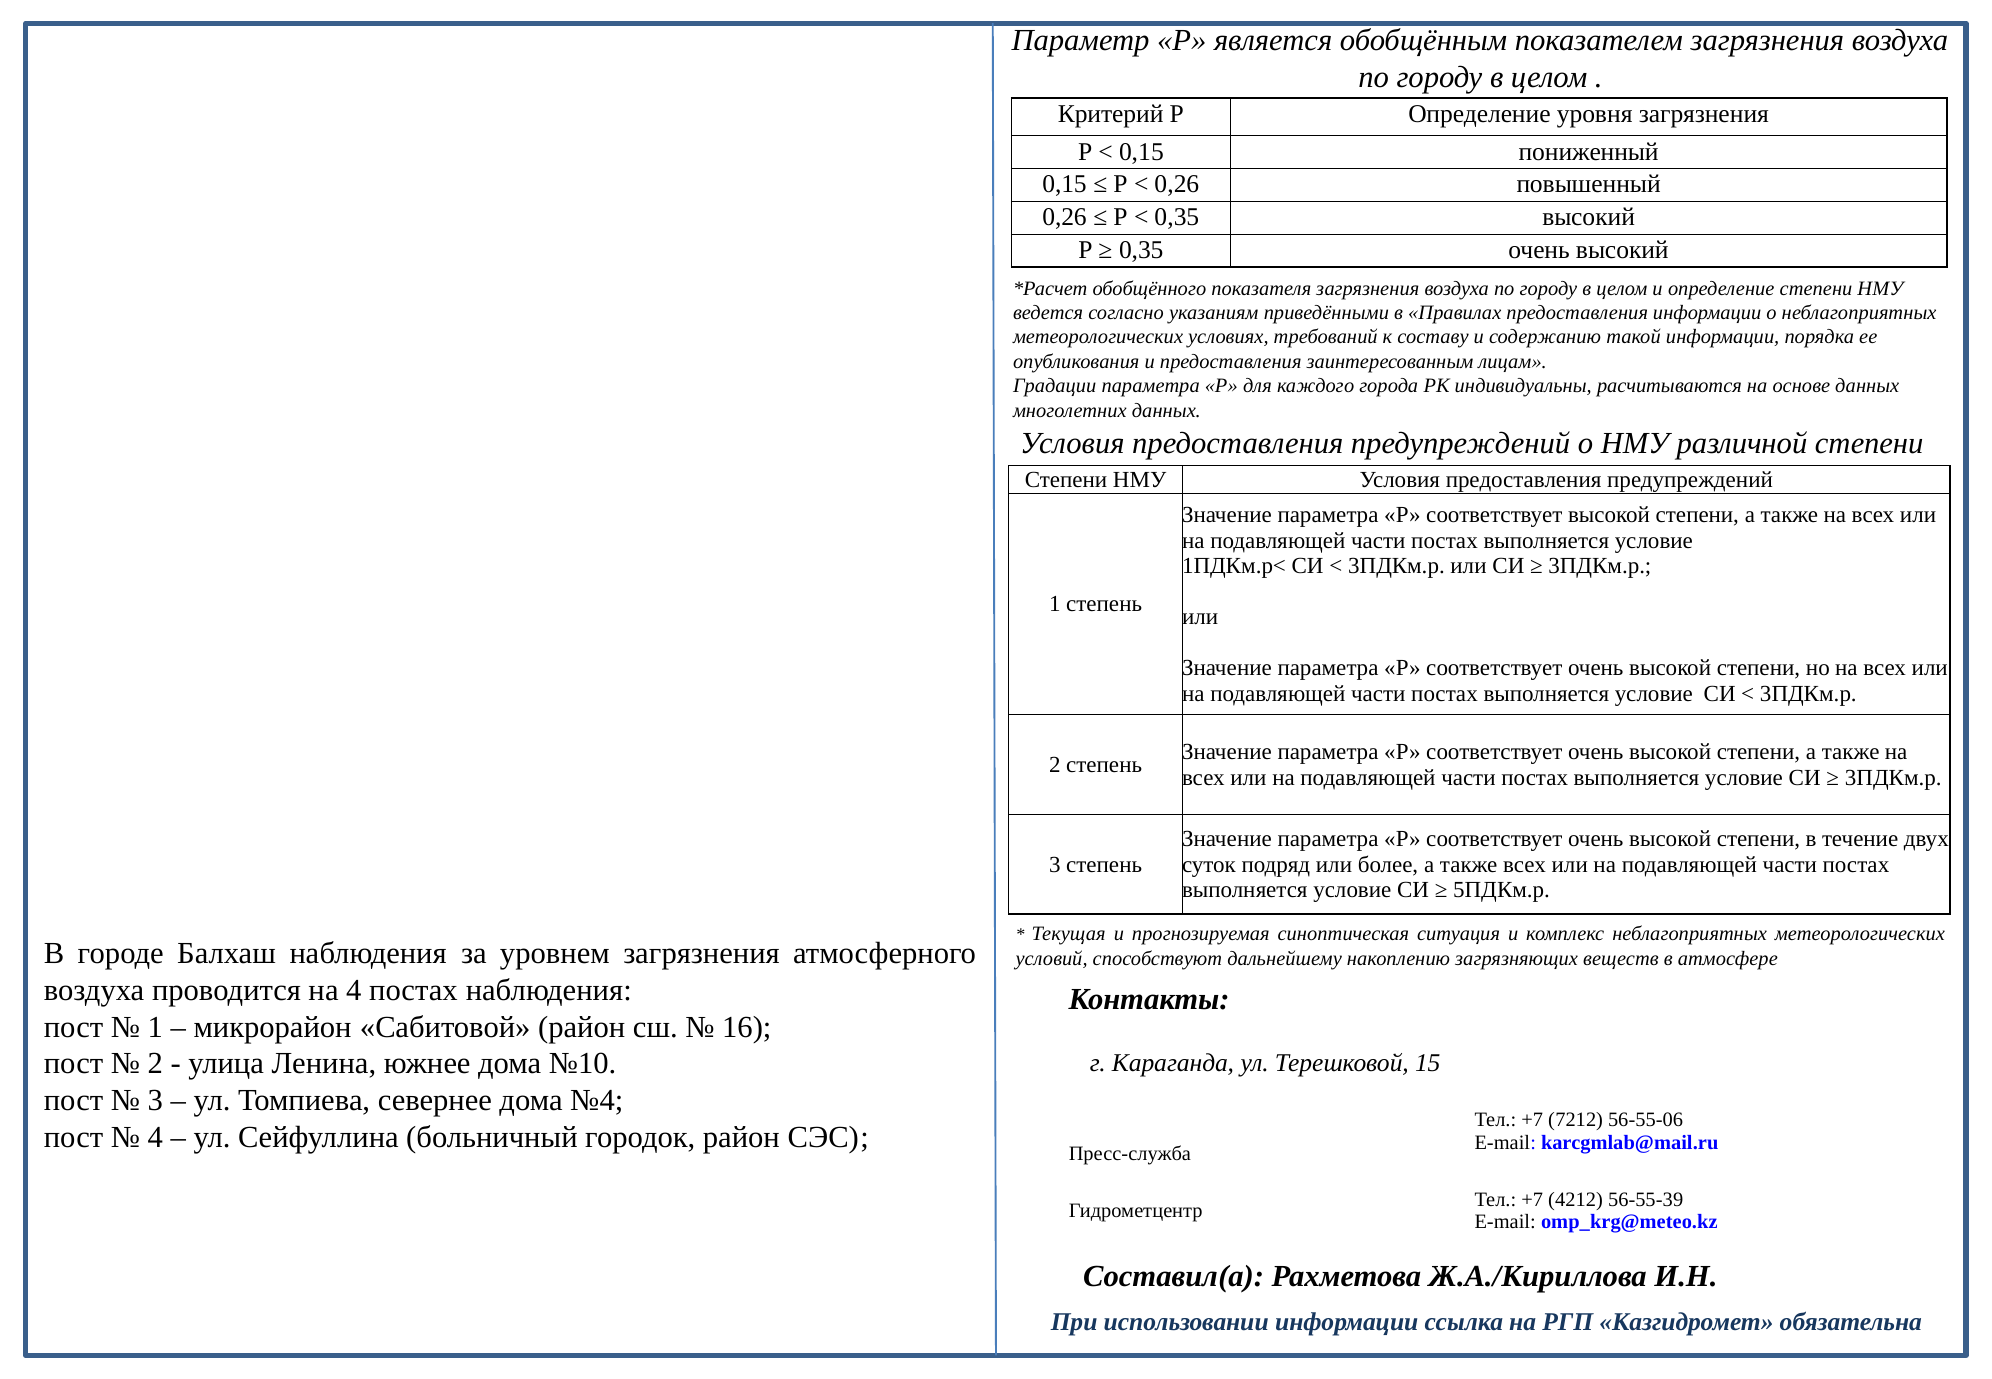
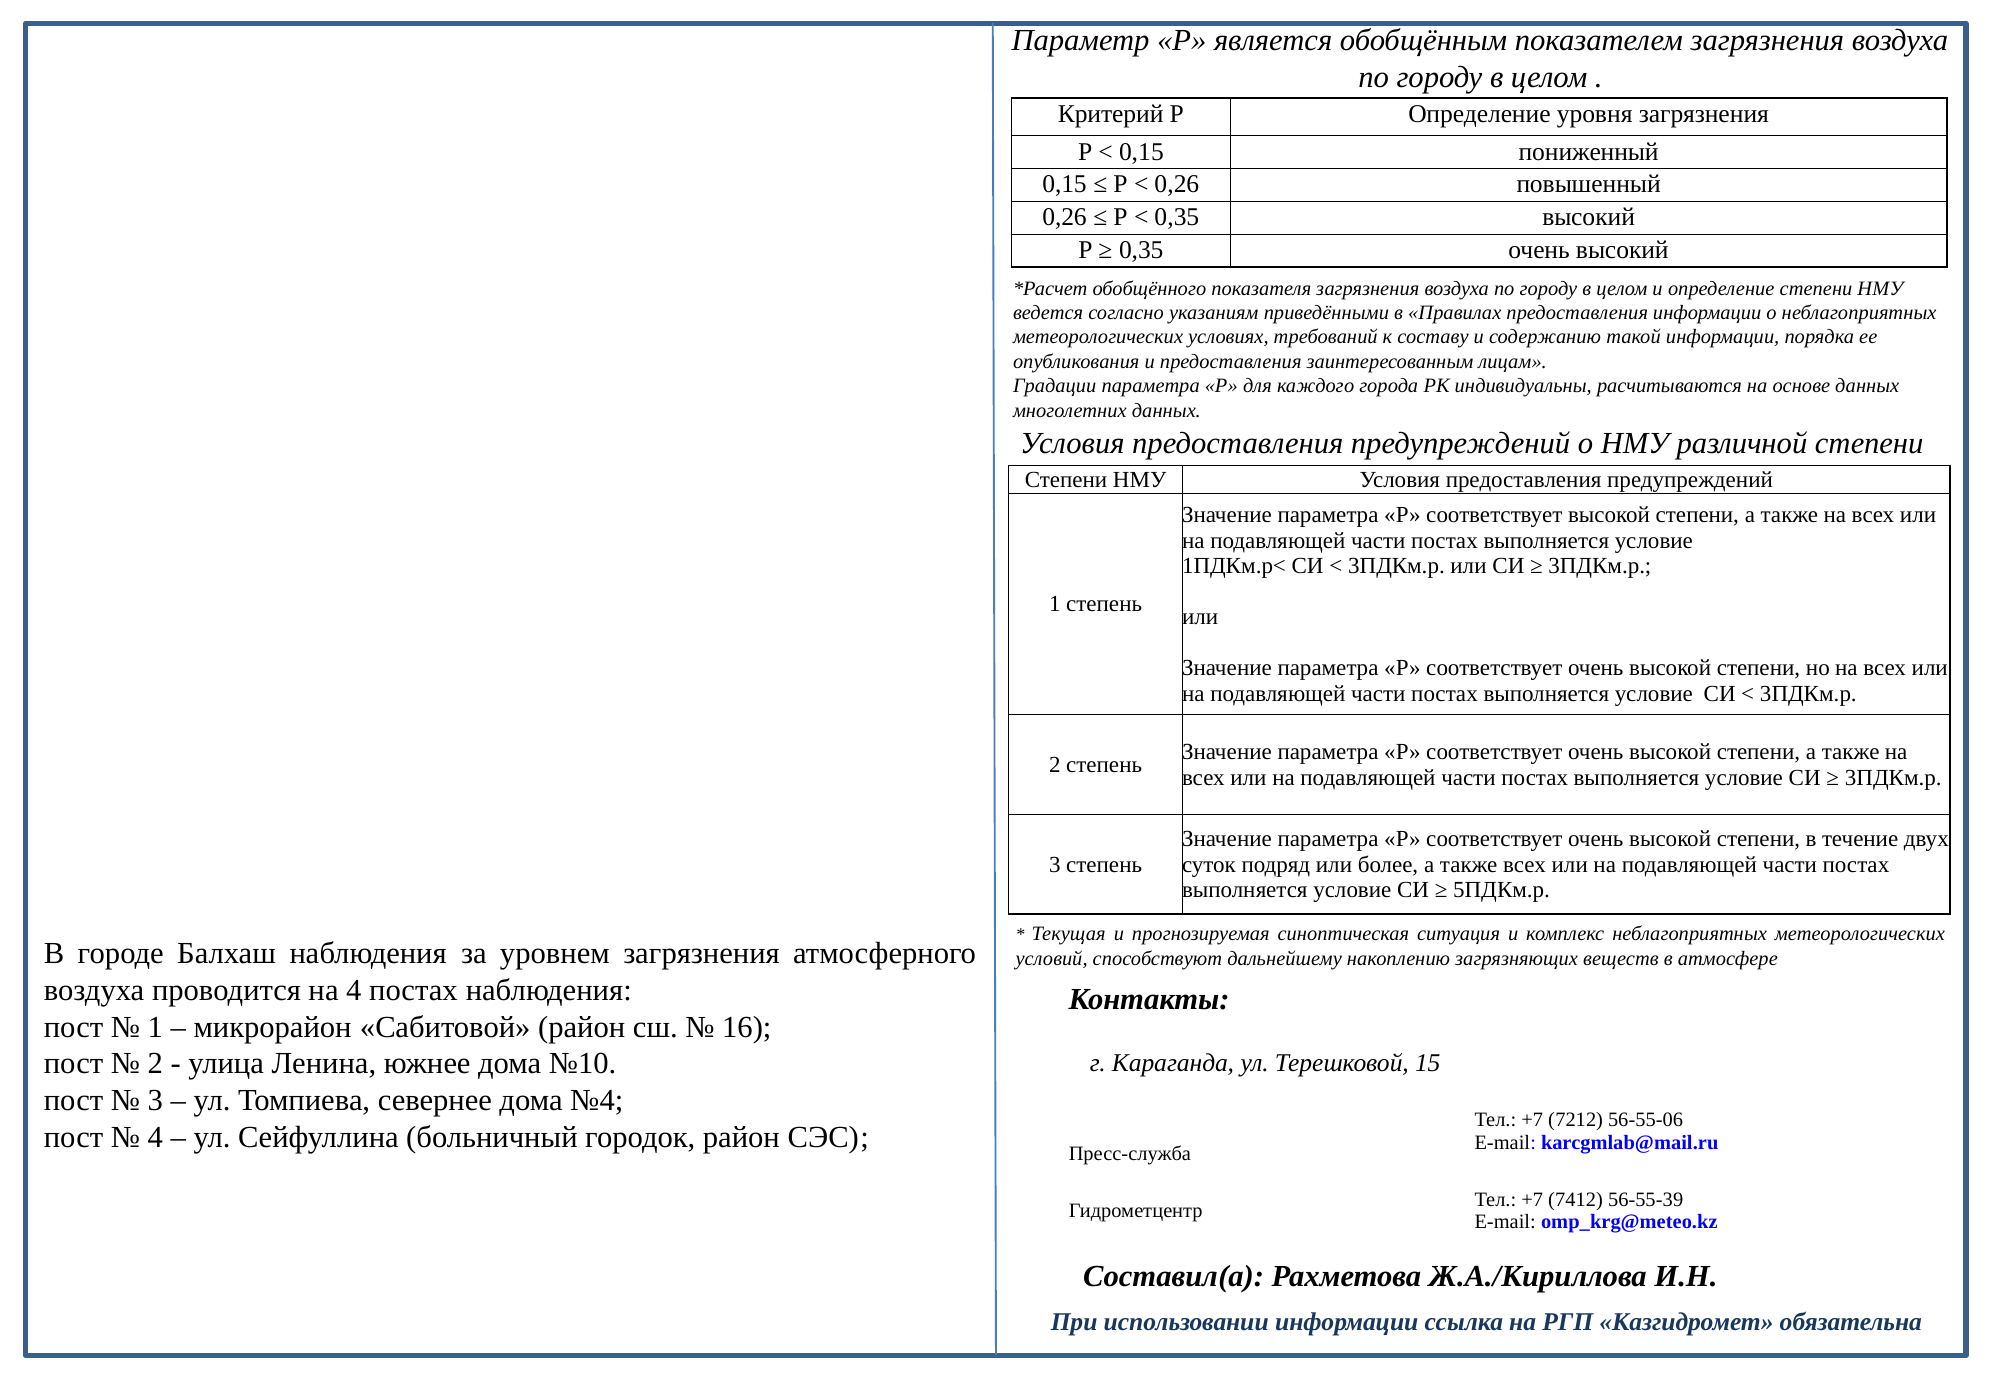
4212: 4212 -> 7412 (1576, 1199)
